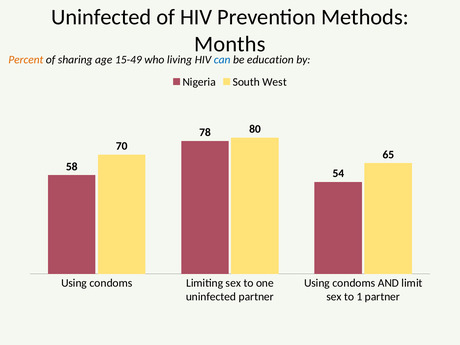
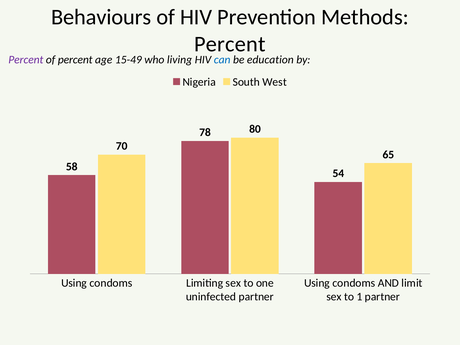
Uninfected: Uninfected -> Behaviours (101, 17)
Months: Months -> Percent (230, 44)
Percent colour: orange -> purple (26, 60)
of sharing: sharing -> percent (75, 60)
